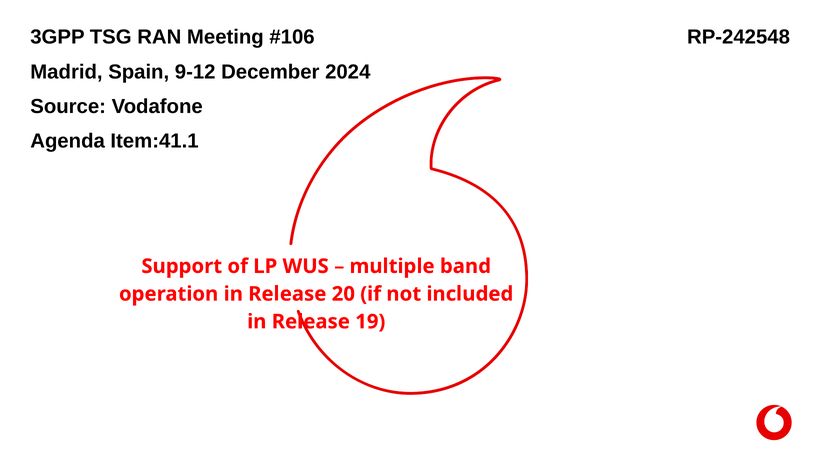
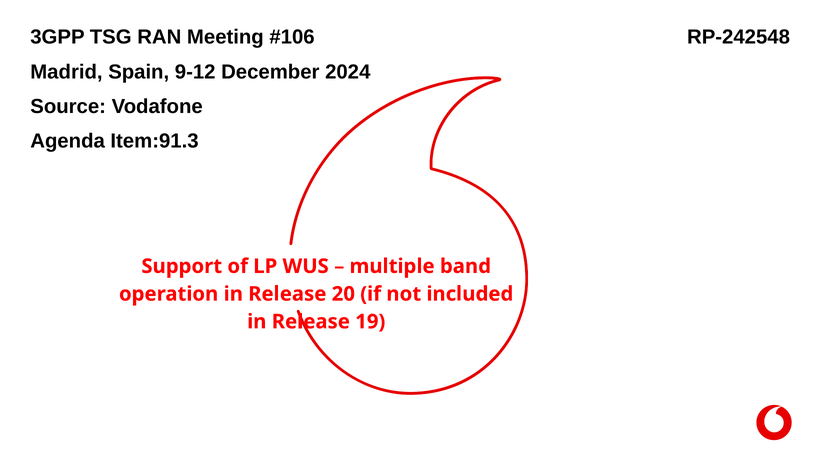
Item:41.1: Item:41.1 -> Item:91.3 (155, 141)
